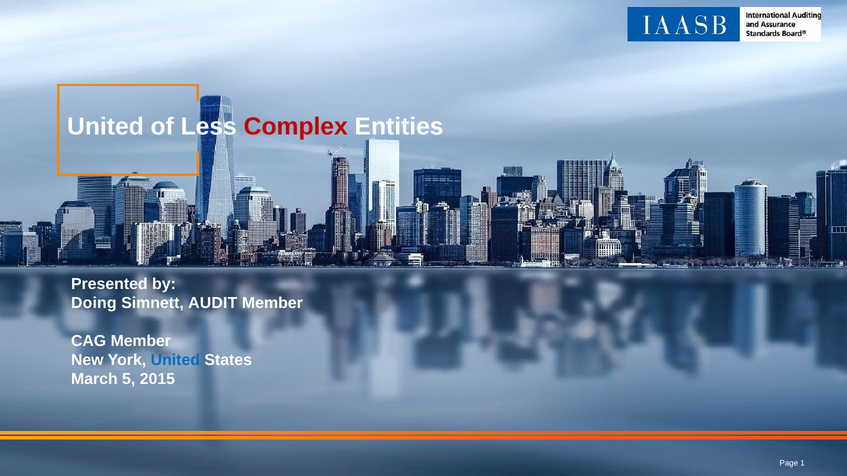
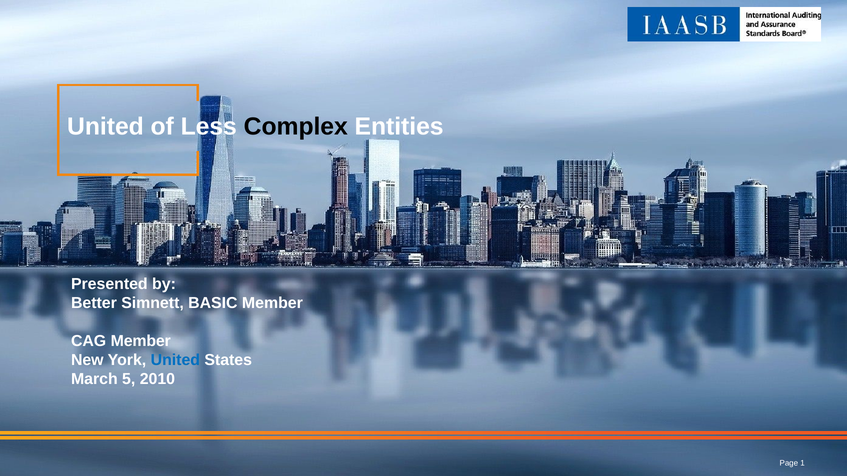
Complex colour: red -> black (296, 127)
Doing: Doing -> Better (94, 303)
AUDIT: AUDIT -> BASIC (213, 303)
2015: 2015 -> 2010 (157, 379)
